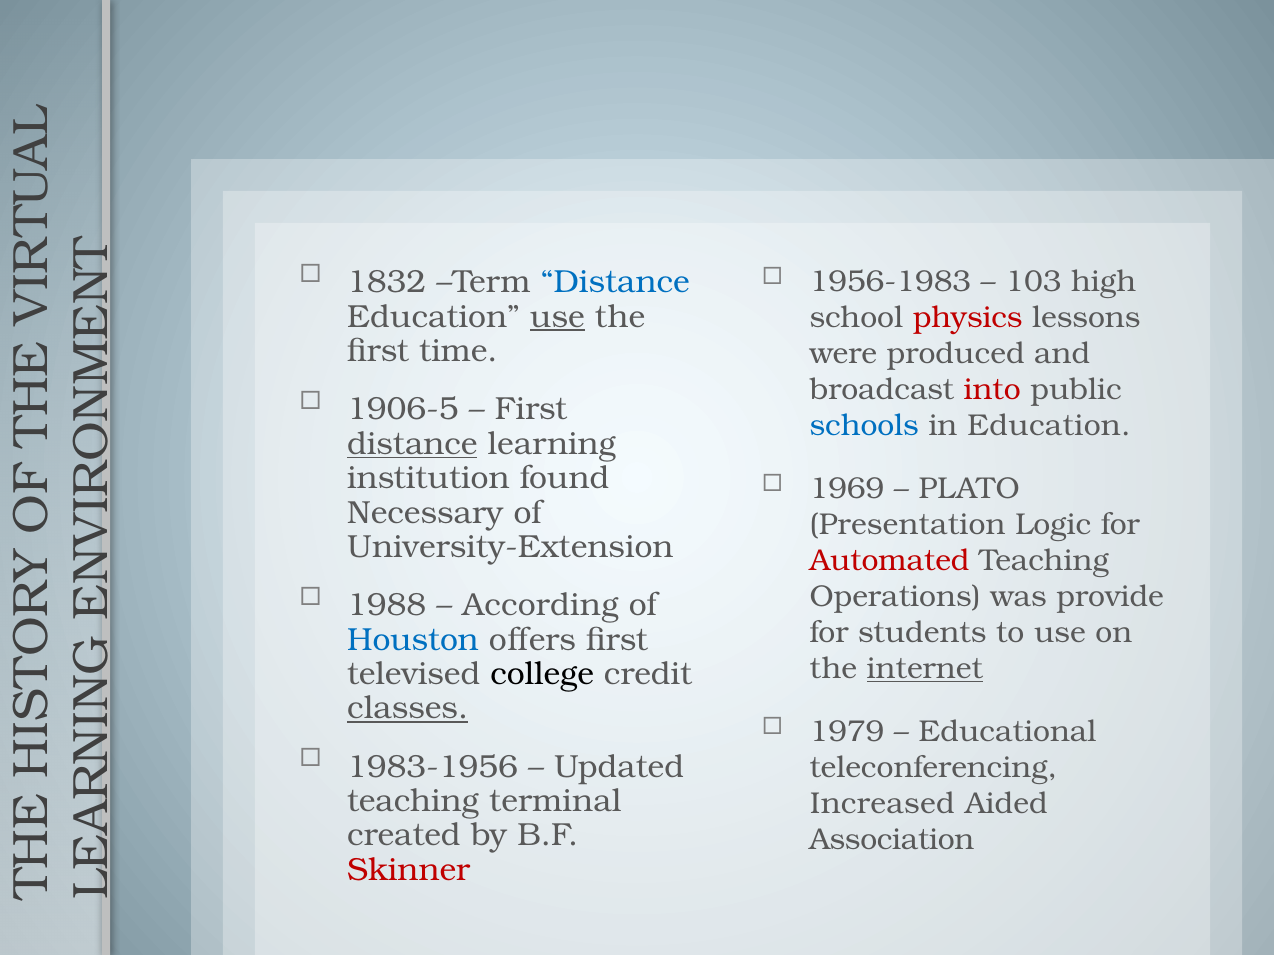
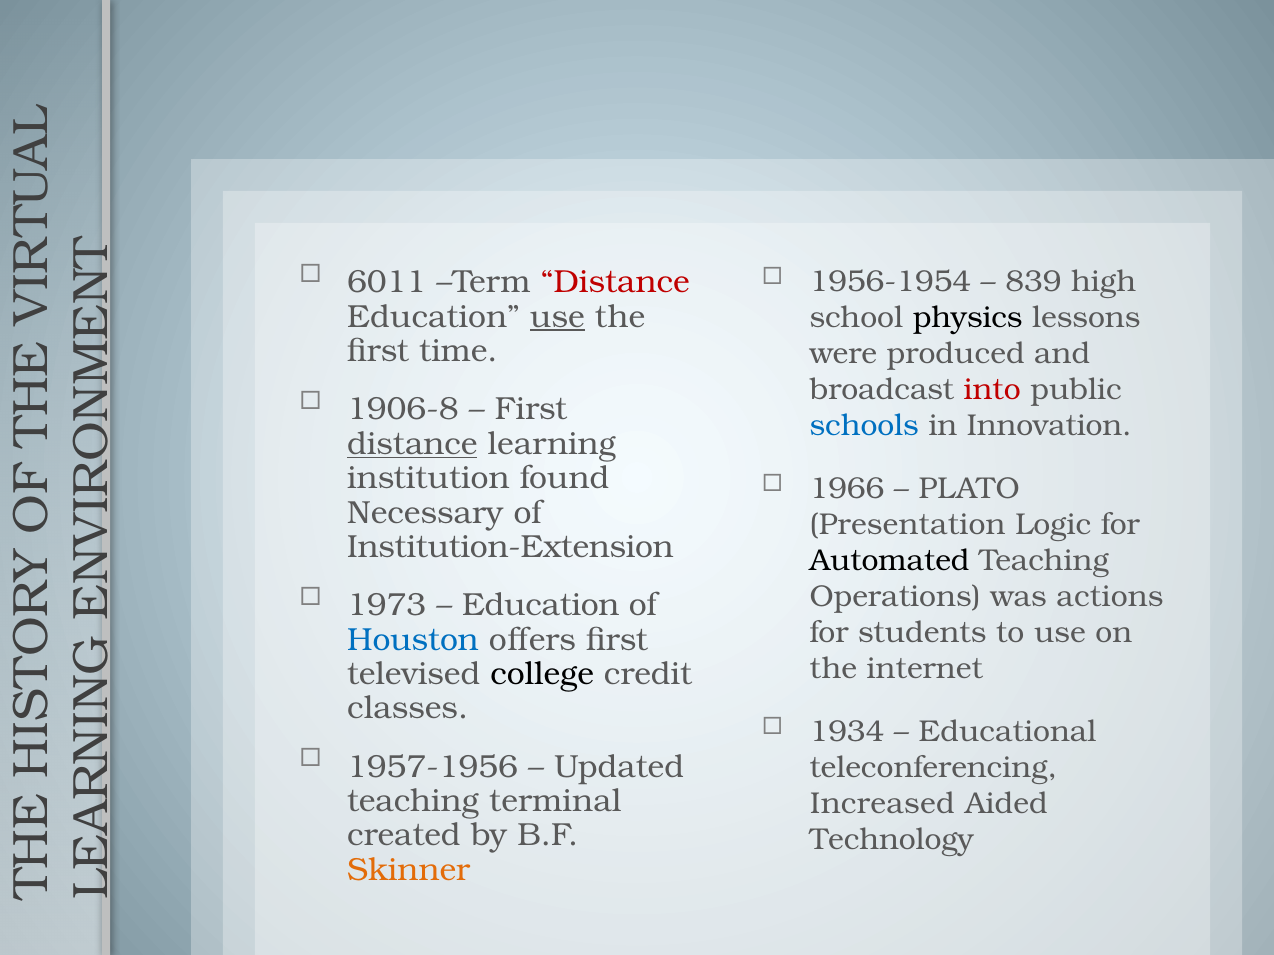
1832: 1832 -> 6011 (387, 283)
Distance colour: blue -> red (615, 283)
1956-1983: 1956-1983 -> 1956-1954 (890, 281)
103: 103 -> 839 (1033, 281)
physics colour: red -> black (968, 317)
1906-5: 1906-5 -> 1906-8 (403, 410)
in Education: Education -> Innovation (1049, 426)
1969: 1969 -> 1966 (847, 488)
University-Extension: University-Extension -> Institution-Extension (510, 547)
Automated colour: red -> black (890, 561)
provide: provide -> actions (1110, 597)
1988: 1988 -> 1973 (387, 606)
According: According -> Education (541, 606)
internet underline: present -> none (925, 669)
classes underline: present -> none (408, 709)
1979: 1979 -> 1934 (847, 732)
1983-1956: 1983-1956 -> 1957-1956 (433, 767)
Association: Association -> Technology (892, 840)
Skinner colour: red -> orange (409, 870)
